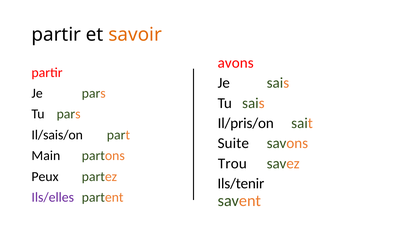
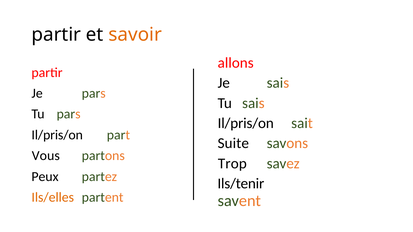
avons: avons -> allons (236, 63)
Il/sais/on: Il/sais/on -> Il/pris/on (57, 135)
Main: Main -> Vous (46, 156)
Trou: Trou -> Trop (232, 164)
Ils/elles colour: purple -> orange (53, 198)
